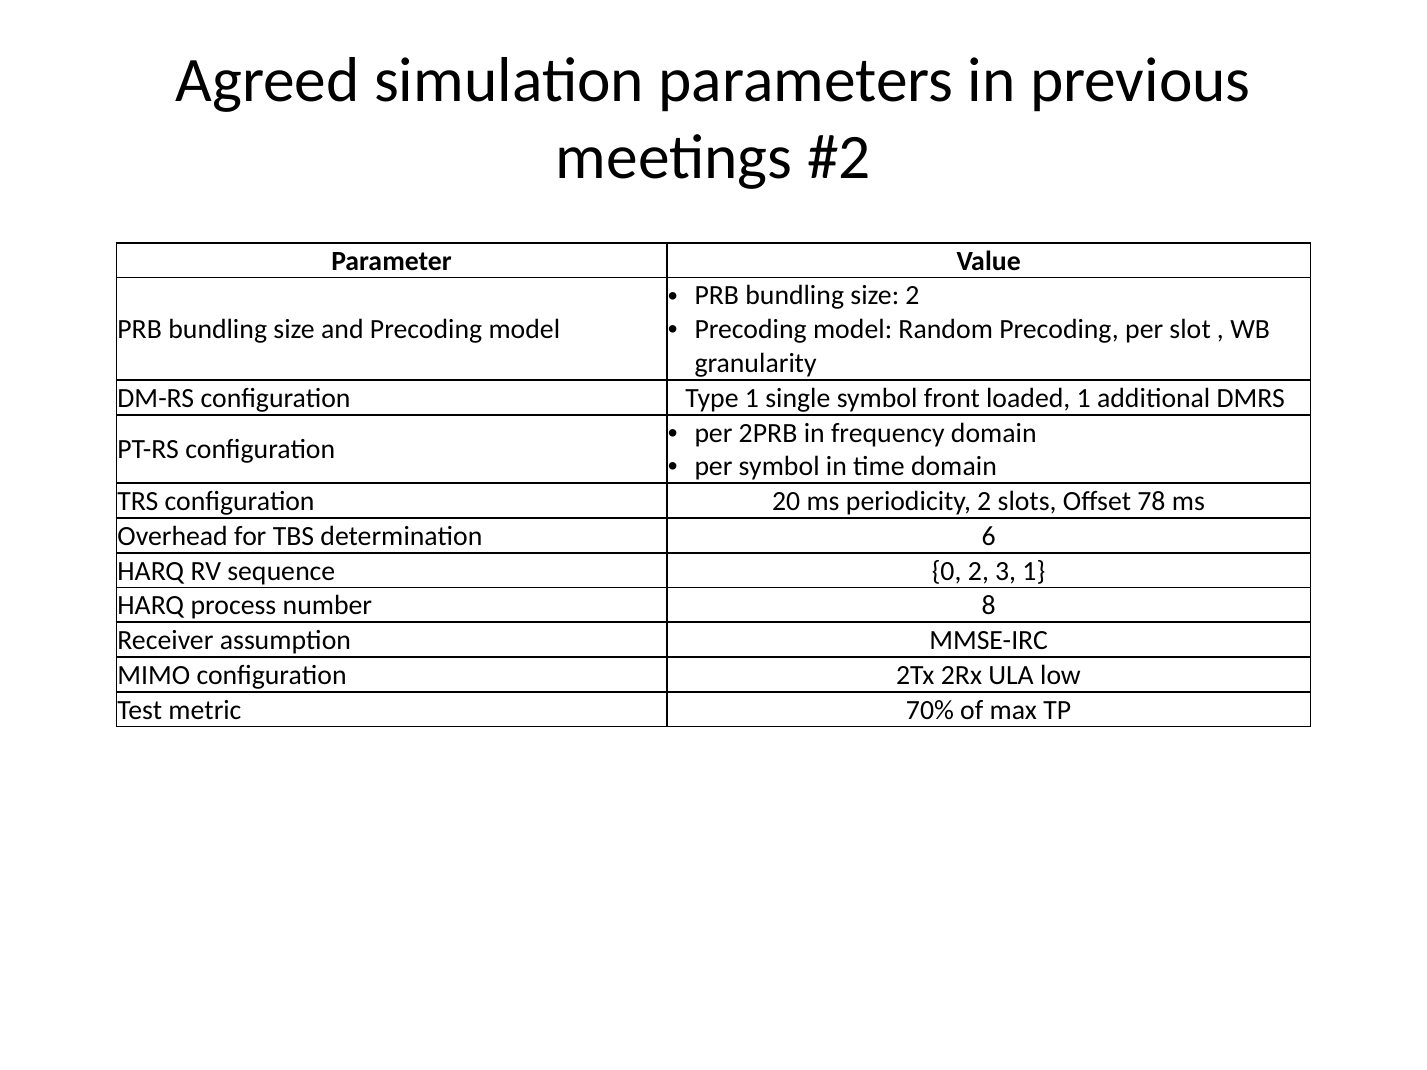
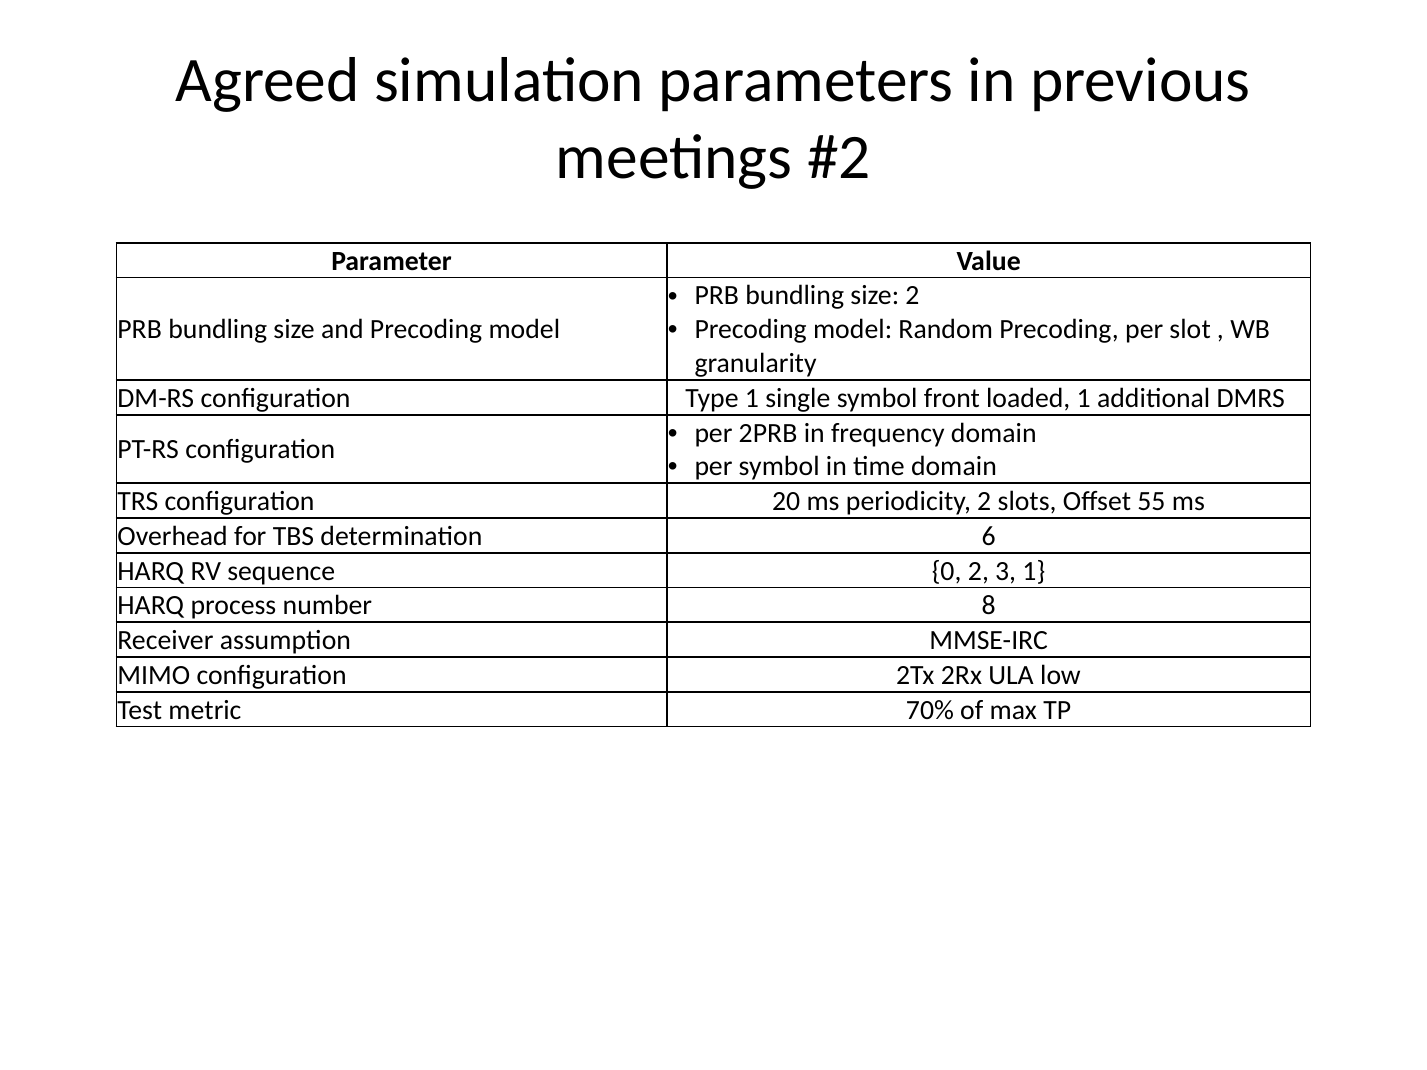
78: 78 -> 55 (1151, 502)
